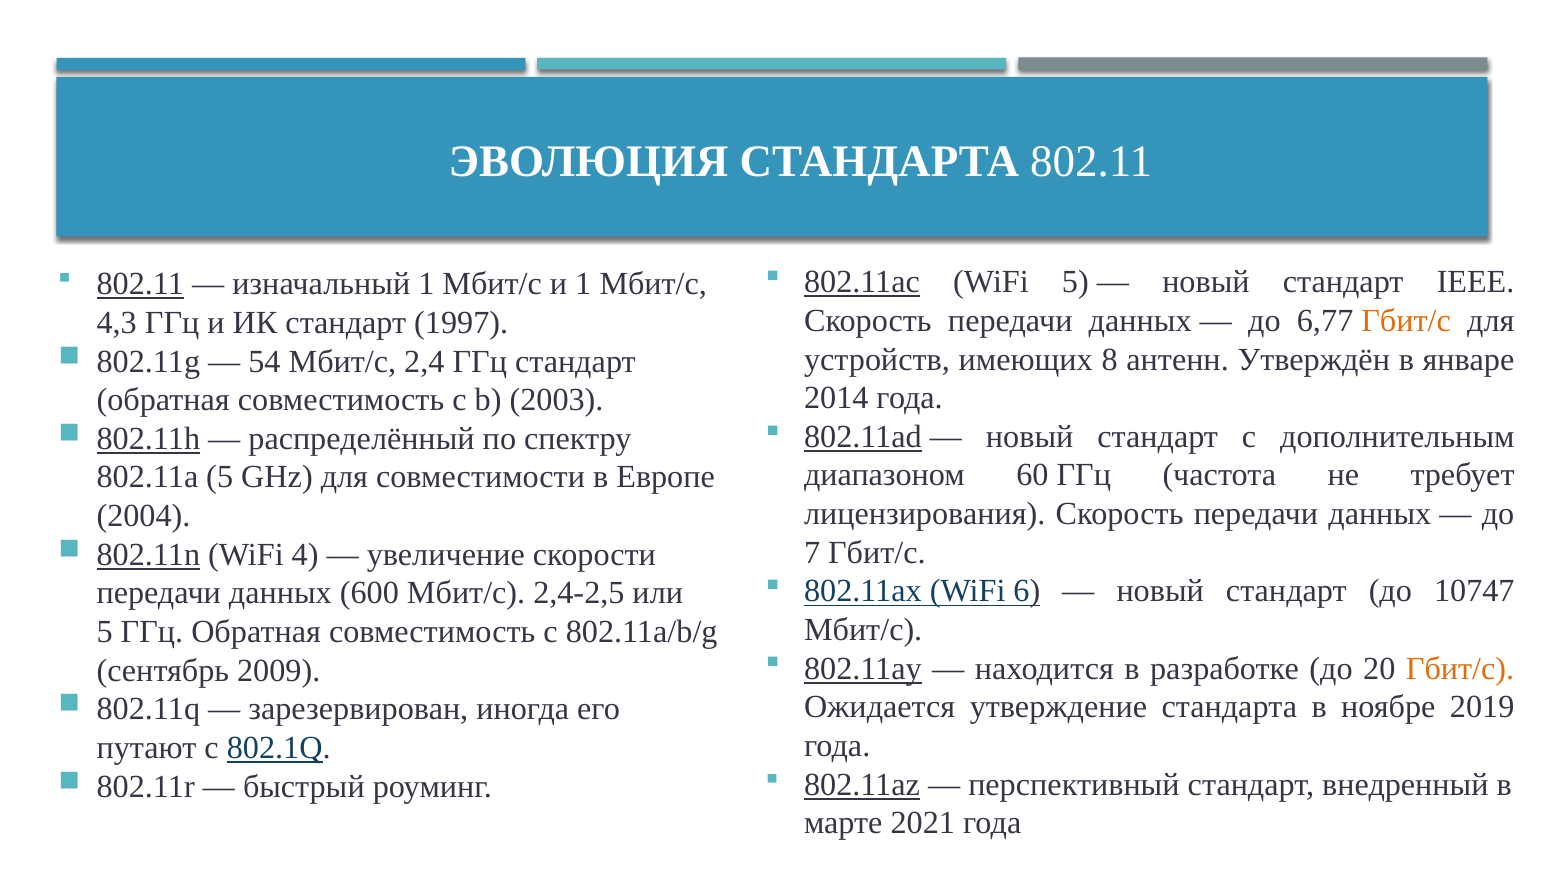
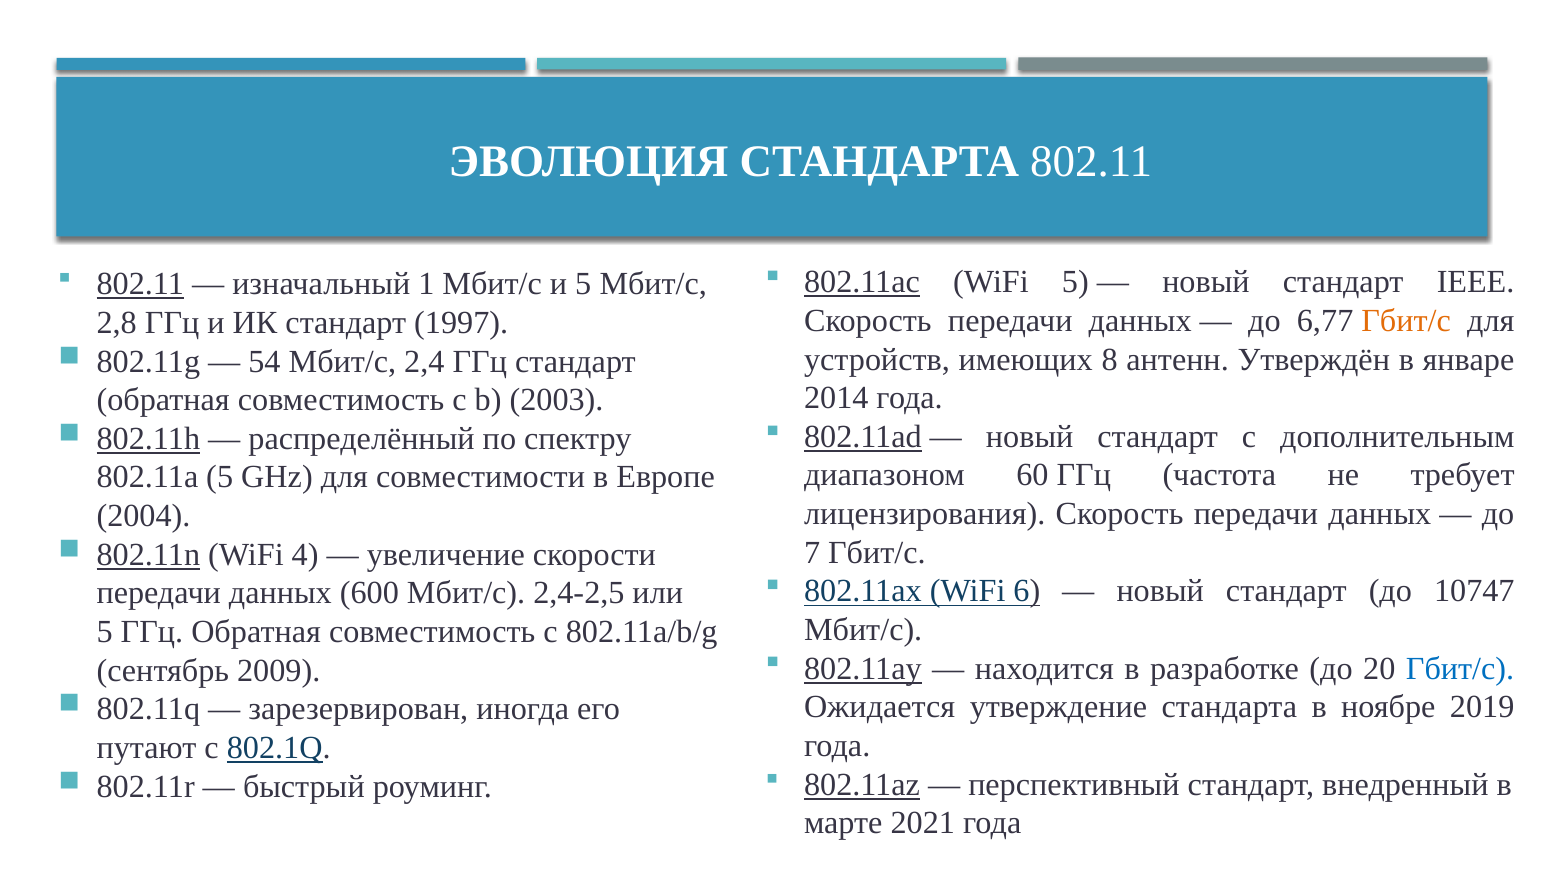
и 1: 1 -> 5 (583, 284)
4,3: 4,3 -> 2,8 (117, 323)
Гбит/с colour: orange -> blue (1460, 668)
